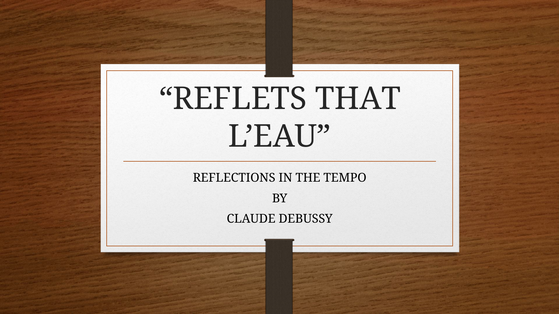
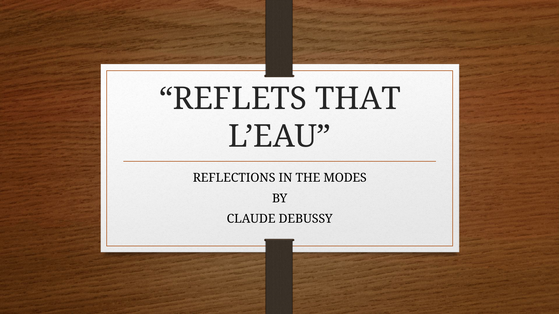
TEMPO: TEMPO -> MODES (345, 178)
